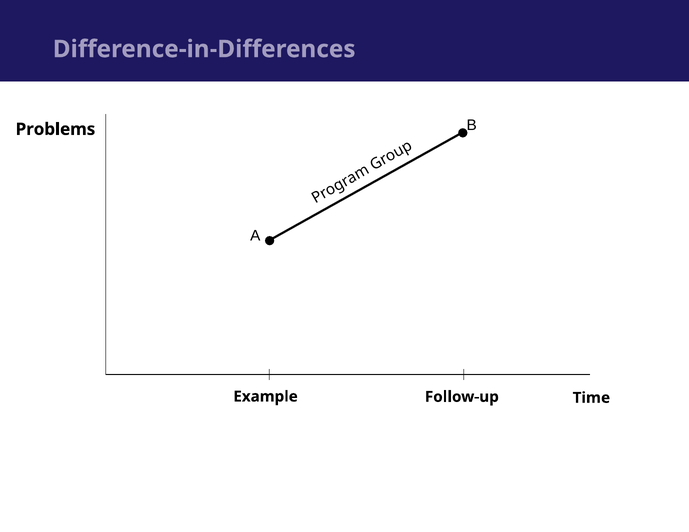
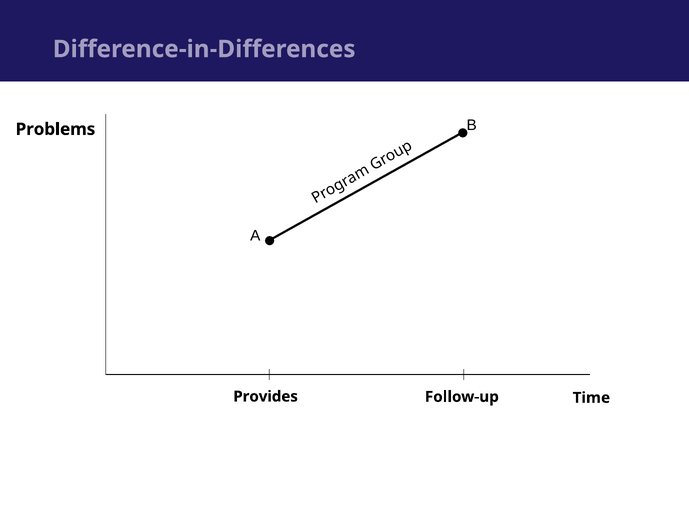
Example: Example -> Provides (266, 397)
